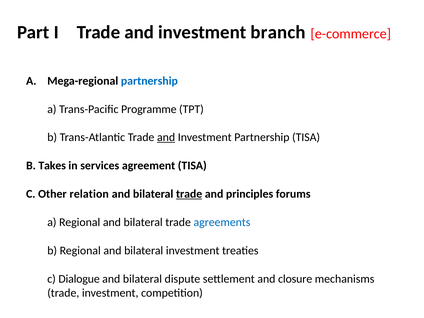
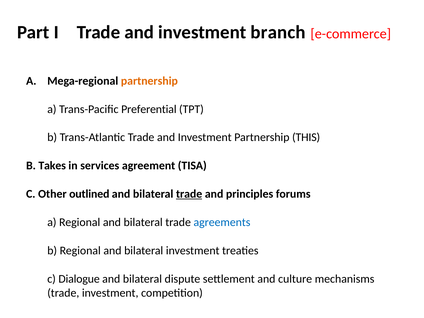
partnership colour: blue -> orange (149, 81)
Programme: Programme -> Preferential (149, 109)
and underline: present -> none (166, 137)
Partnership TISA: TISA -> THIS (306, 137)
relation: relation -> outlined (89, 194)
closure: closure -> culture (295, 279)
